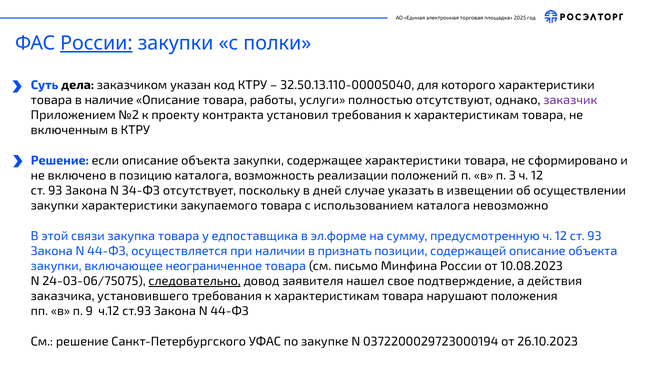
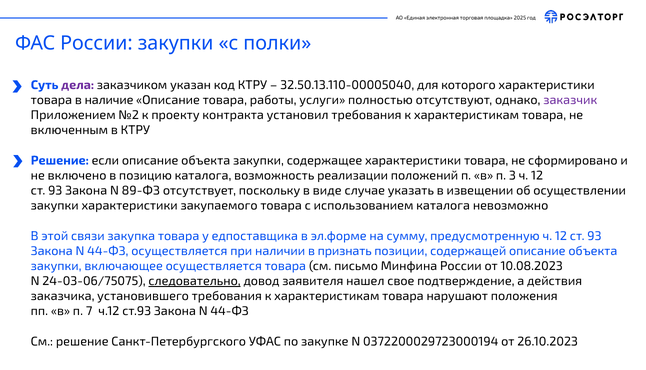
России underline: present -> none (96, 43)
дела colour: black -> purple (78, 85)
34-ФЗ: 34-ФЗ -> 89-ФЗ (141, 190)
дней: дней -> виде (327, 190)
включающее неограниченное: неограниченное -> осуществляется (214, 266)
9: 9 -> 7 (89, 311)
